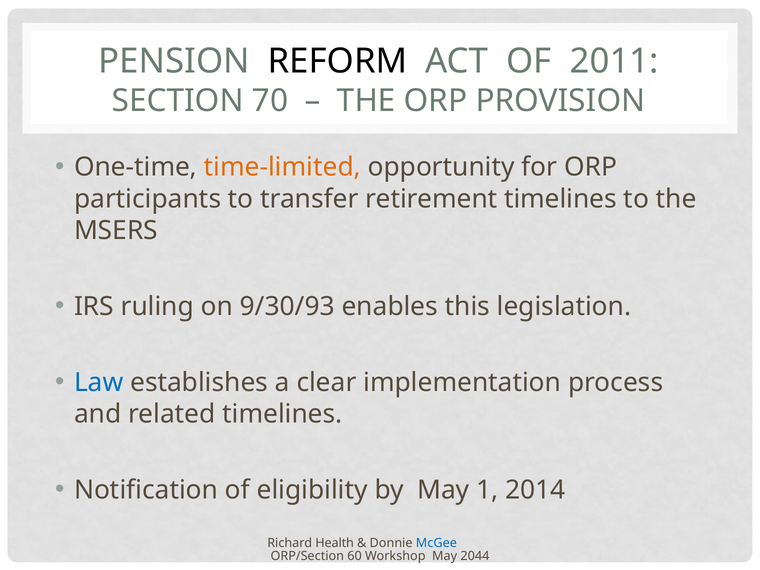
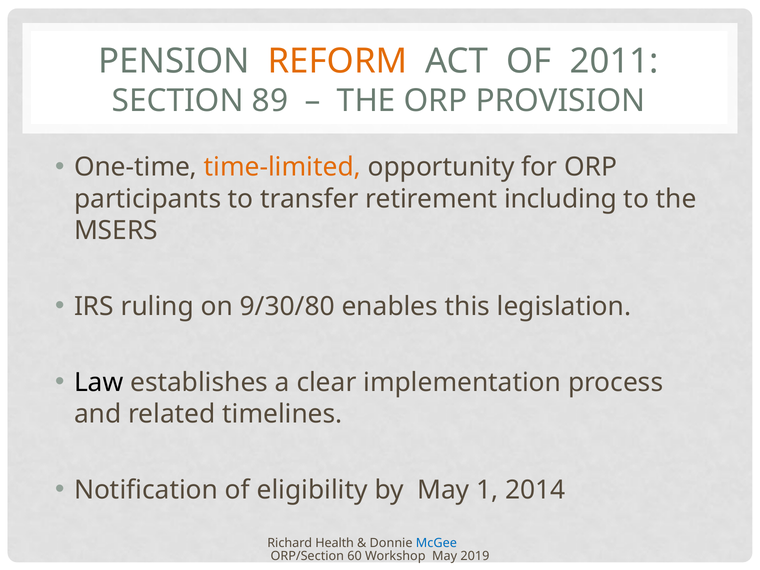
REFORM colour: black -> orange (338, 61)
70: 70 -> 89 (270, 101)
retirement timelines: timelines -> including (561, 199)
9/30/93: 9/30/93 -> 9/30/80 (287, 306)
Law colour: blue -> black (99, 382)
2044: 2044 -> 2019 (475, 556)
